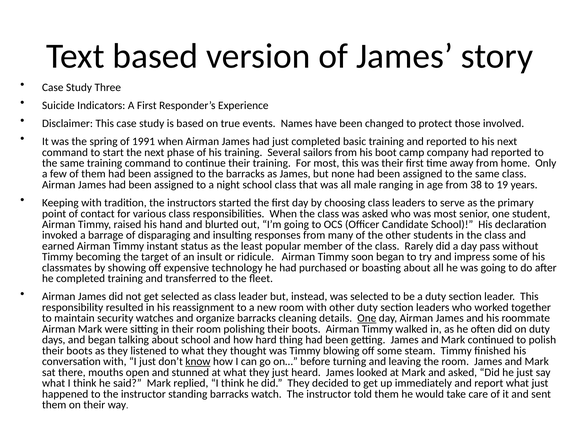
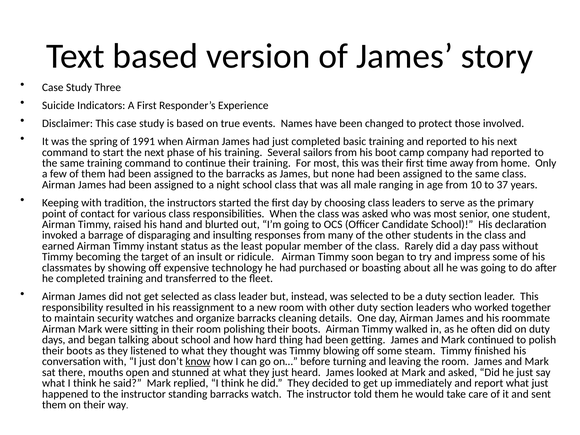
38: 38 -> 10 (476, 185)
19: 19 -> 37 (502, 185)
One underline: present -> none (367, 318)
